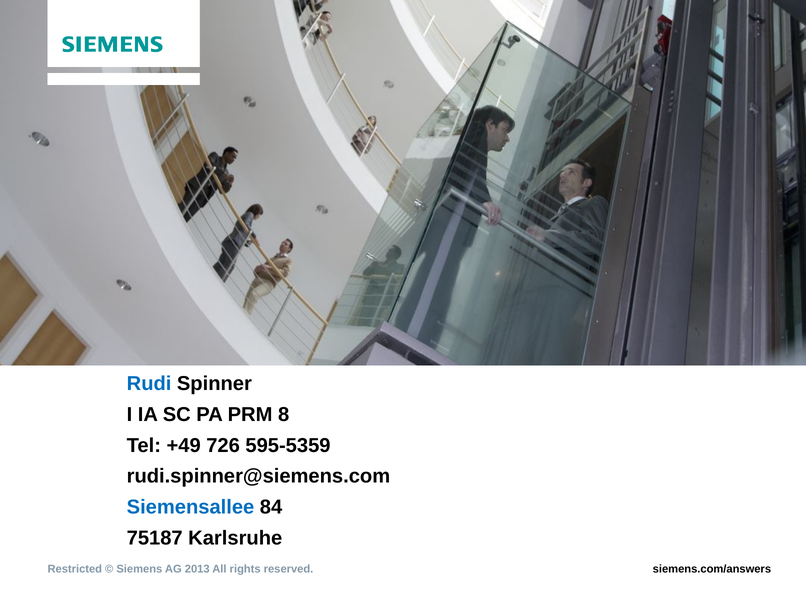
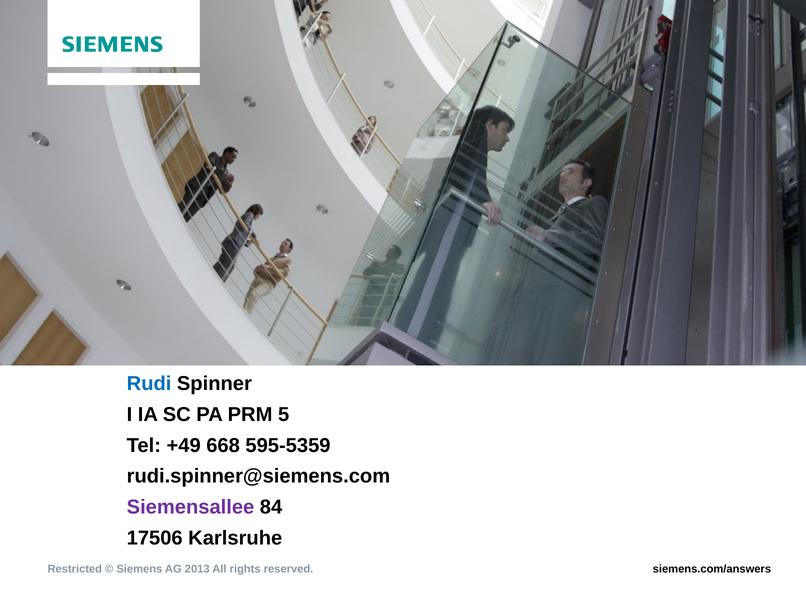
8: 8 -> 5 (284, 415)
726: 726 -> 668 (223, 446)
Siemensallee colour: blue -> purple (191, 508)
75187: 75187 -> 17506 (155, 539)
